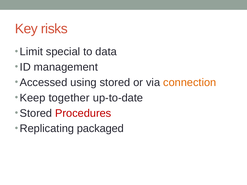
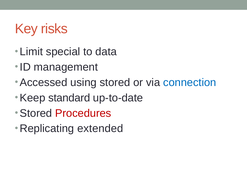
connection colour: orange -> blue (190, 83)
together: together -> standard (69, 98)
packaged: packaged -> extended (100, 129)
